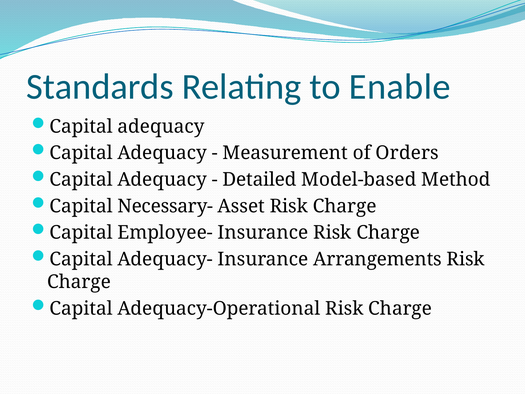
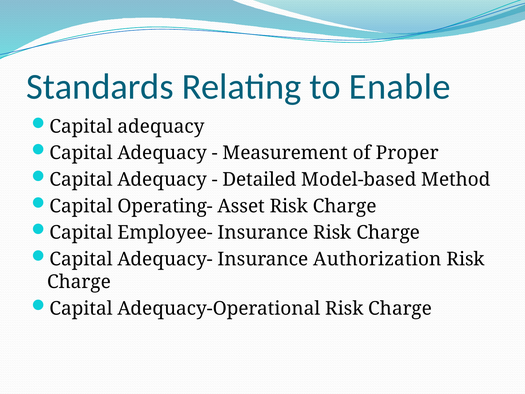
Orders: Orders -> Proper (407, 153)
Necessary-: Necessary- -> Operating- (165, 206)
Arrangements: Arrangements -> Authorization (377, 259)
